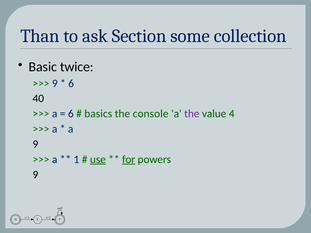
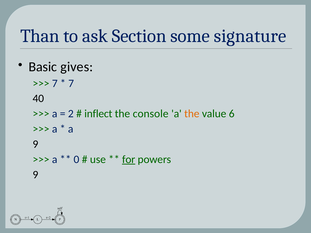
collection: collection -> signature (250, 36)
twice: twice -> gives (77, 67)
9: 9 -> 7 (55, 83)
6: 6 -> 7 (71, 83)
6: 6 -> 2 (71, 114)
basics: basics -> inflect (98, 114)
the colour: purple -> orange (192, 114)
4: 4 -> 6 (232, 114)
1: 1 -> 0 (76, 160)
use underline: present -> none (98, 160)
